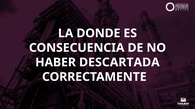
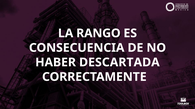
DONDE: DONDE -> RANGO (98, 33)
